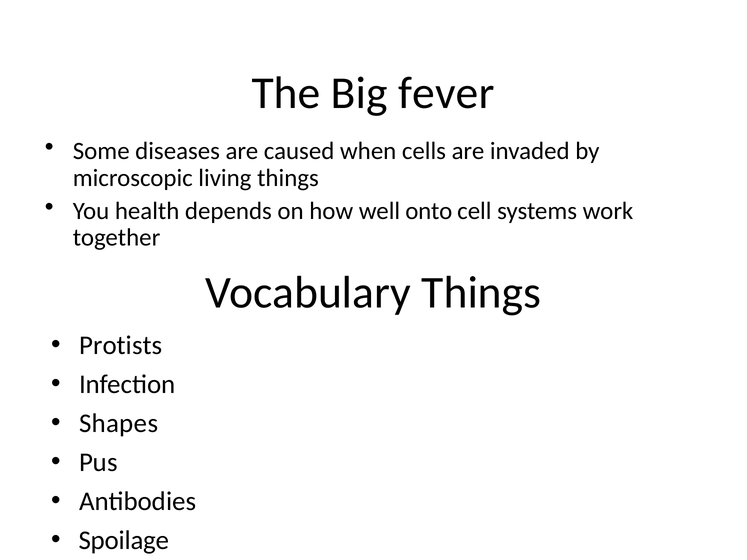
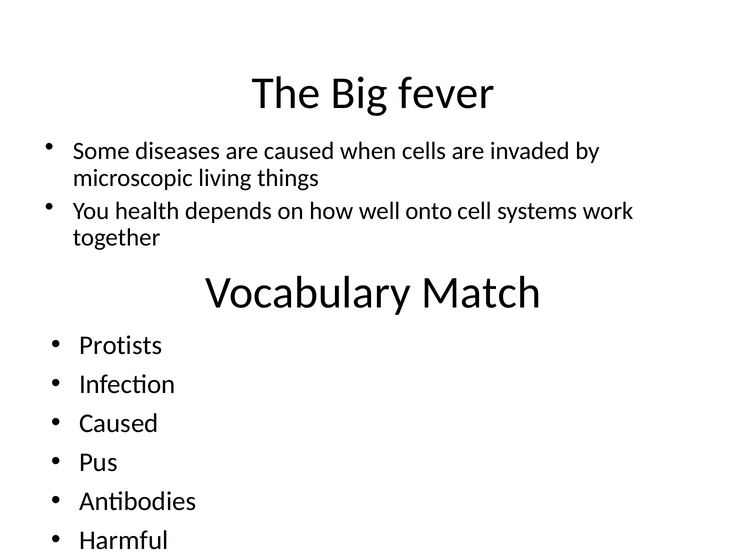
Vocabulary Things: Things -> Match (481, 293)
Shapes: Shapes -> Caused (119, 424)
Spoilage: Spoilage -> Harmful (124, 540)
